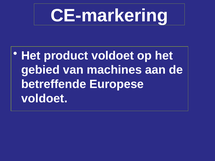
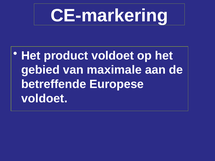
machines: machines -> maximale (114, 70)
